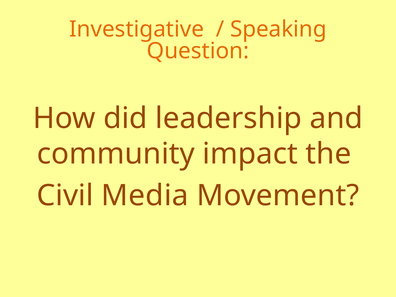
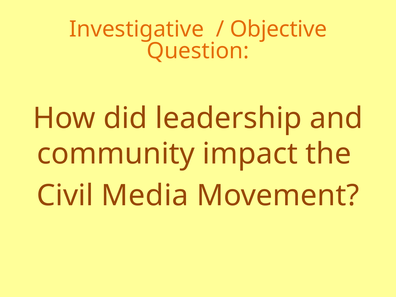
Speaking: Speaking -> Objective (278, 29)
